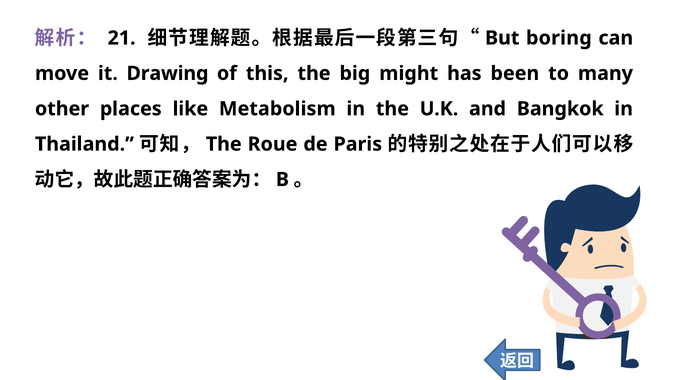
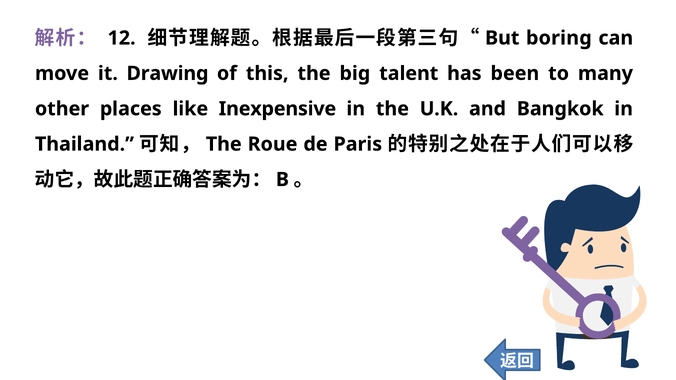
21: 21 -> 12 (122, 38)
might: might -> talent (409, 73)
Metabolism: Metabolism -> Inexpensive (277, 109)
